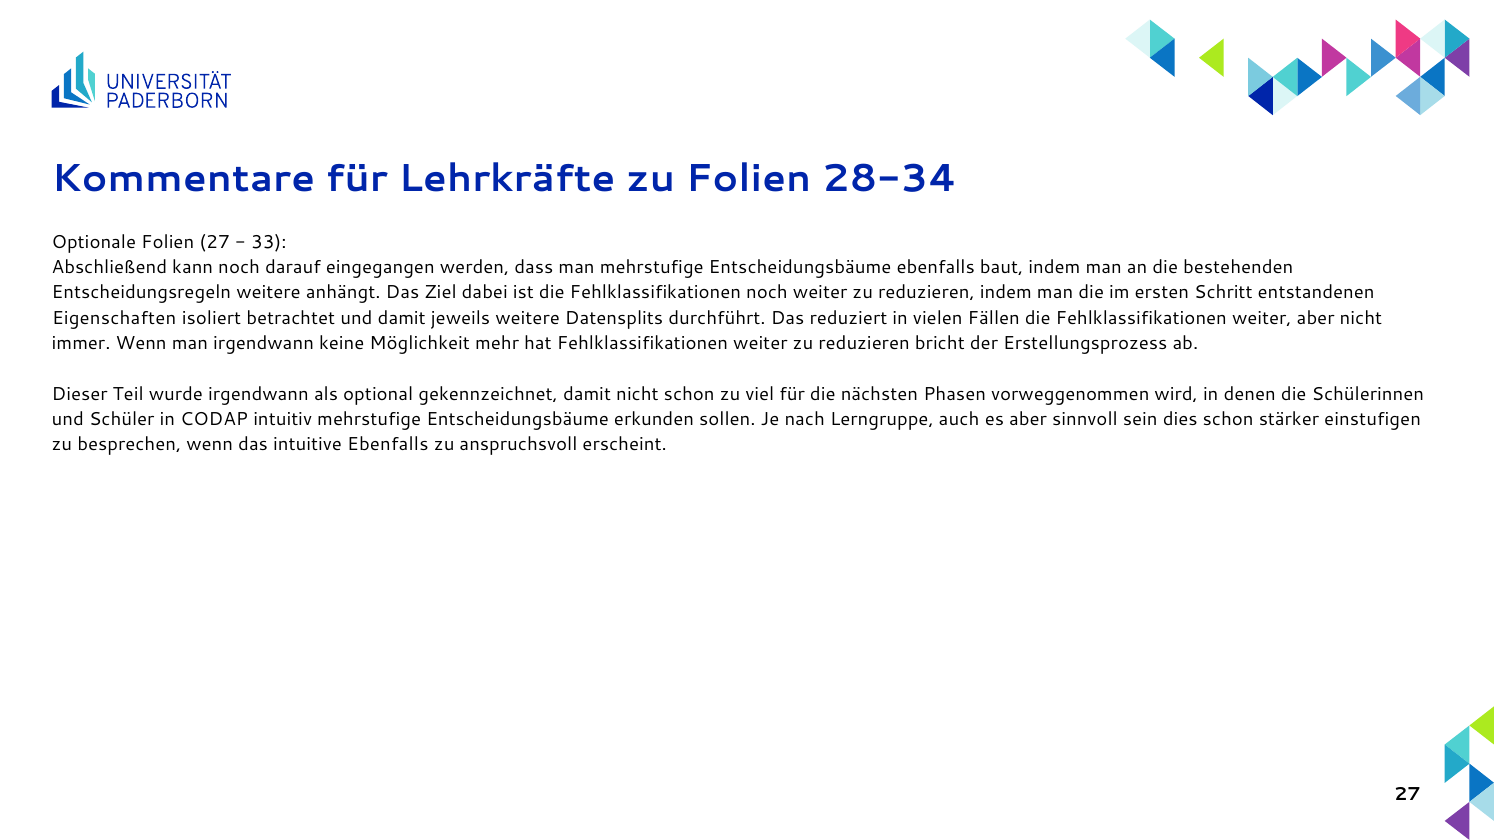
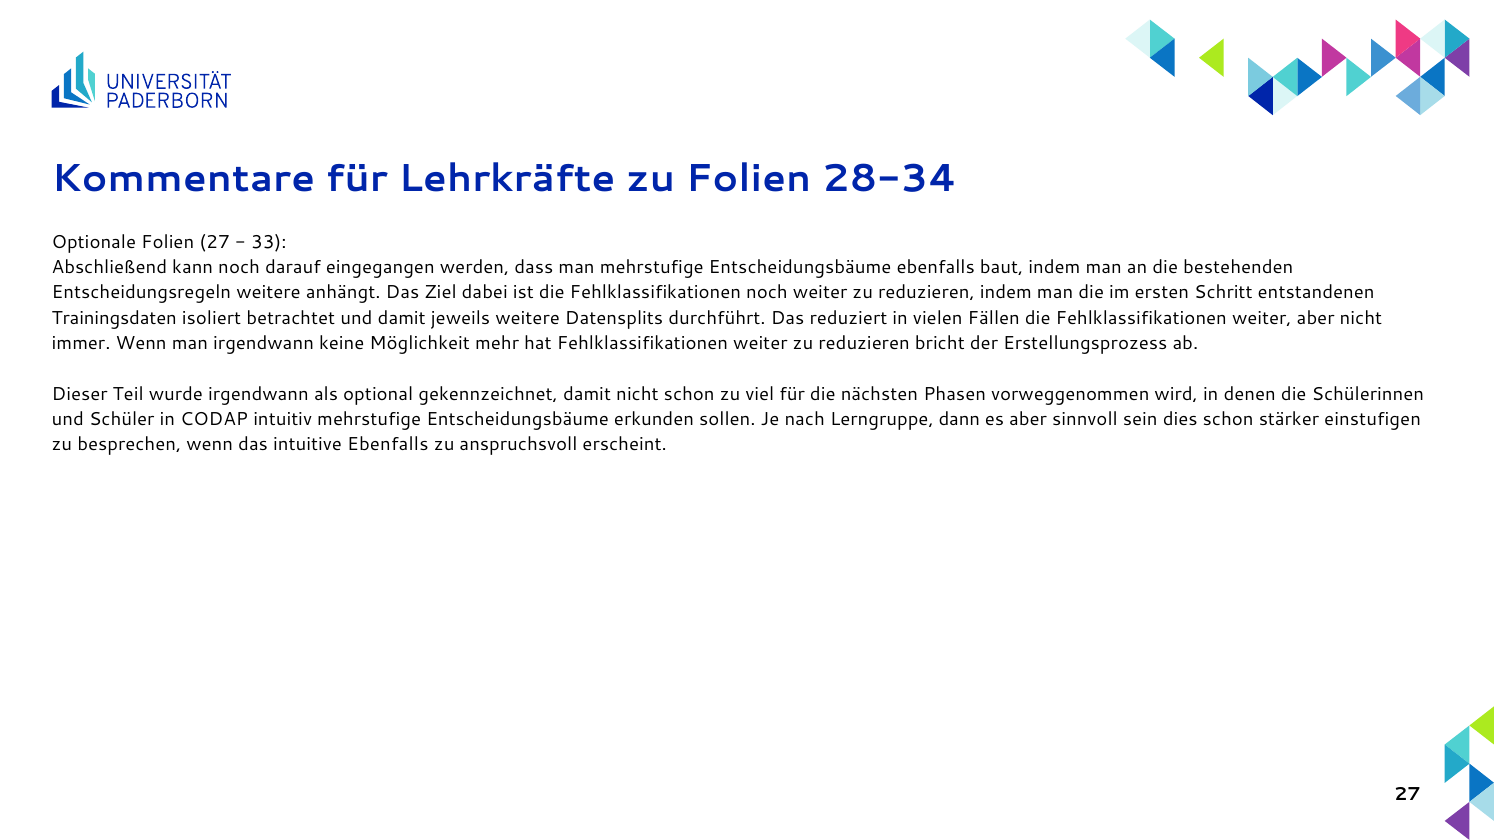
Eigenschaften: Eigenschaften -> Trainingsdaten (114, 318)
auch: auch -> dann (959, 420)
